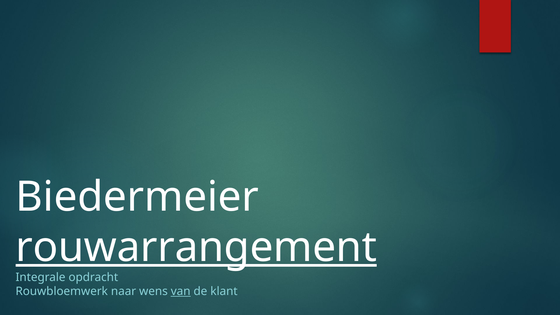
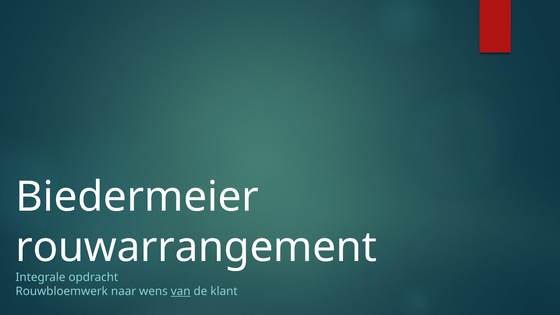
rouwarrangement underline: present -> none (196, 247)
